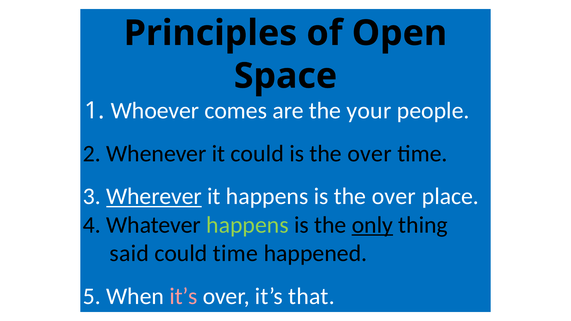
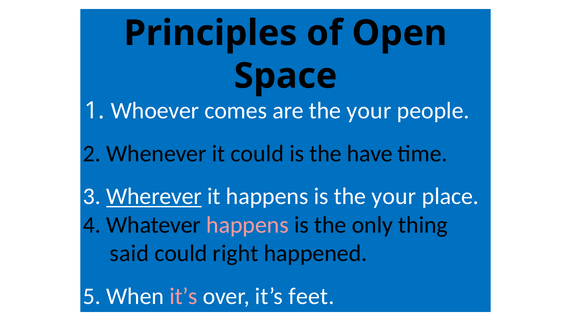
over: over -> have (370, 154)
happens is the over: over -> your (394, 196)
happens colour: light green -> pink (247, 225)
only underline: present -> none (372, 225)
could time: time -> right (236, 254)
that: that -> feet (311, 296)
